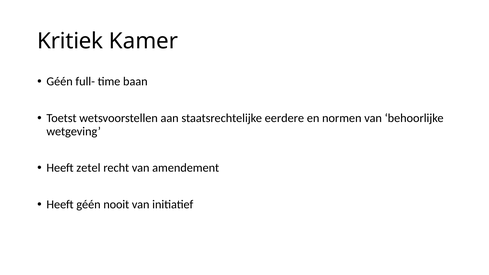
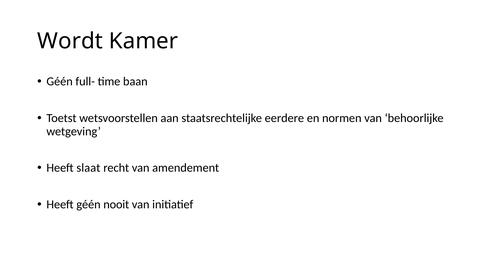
Kritiek: Kritiek -> Wordt (70, 41)
zetel: zetel -> slaat (88, 168)
